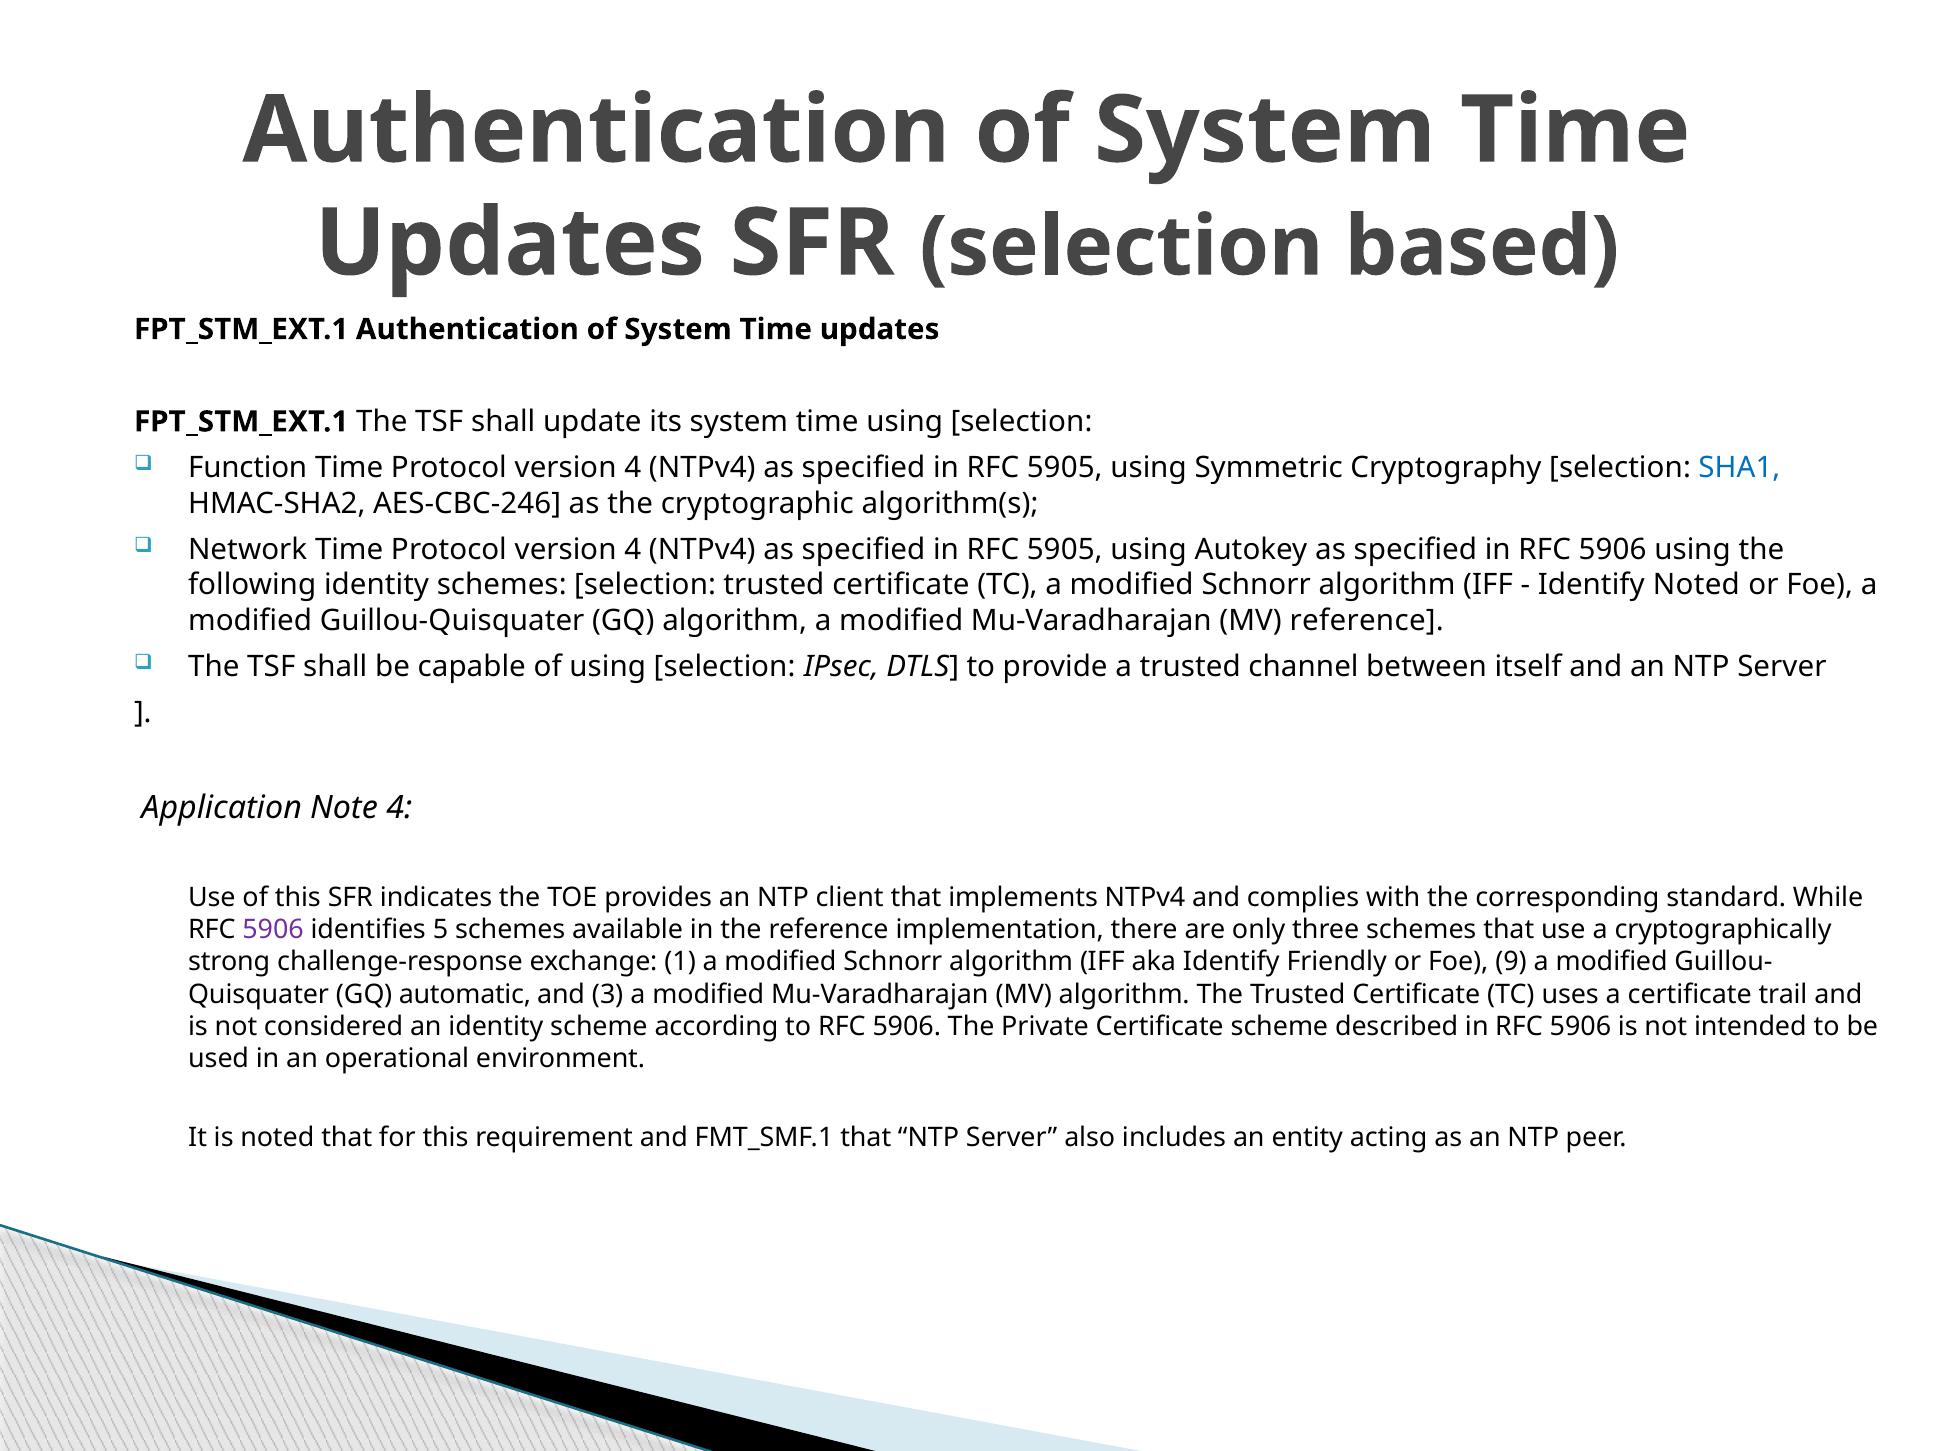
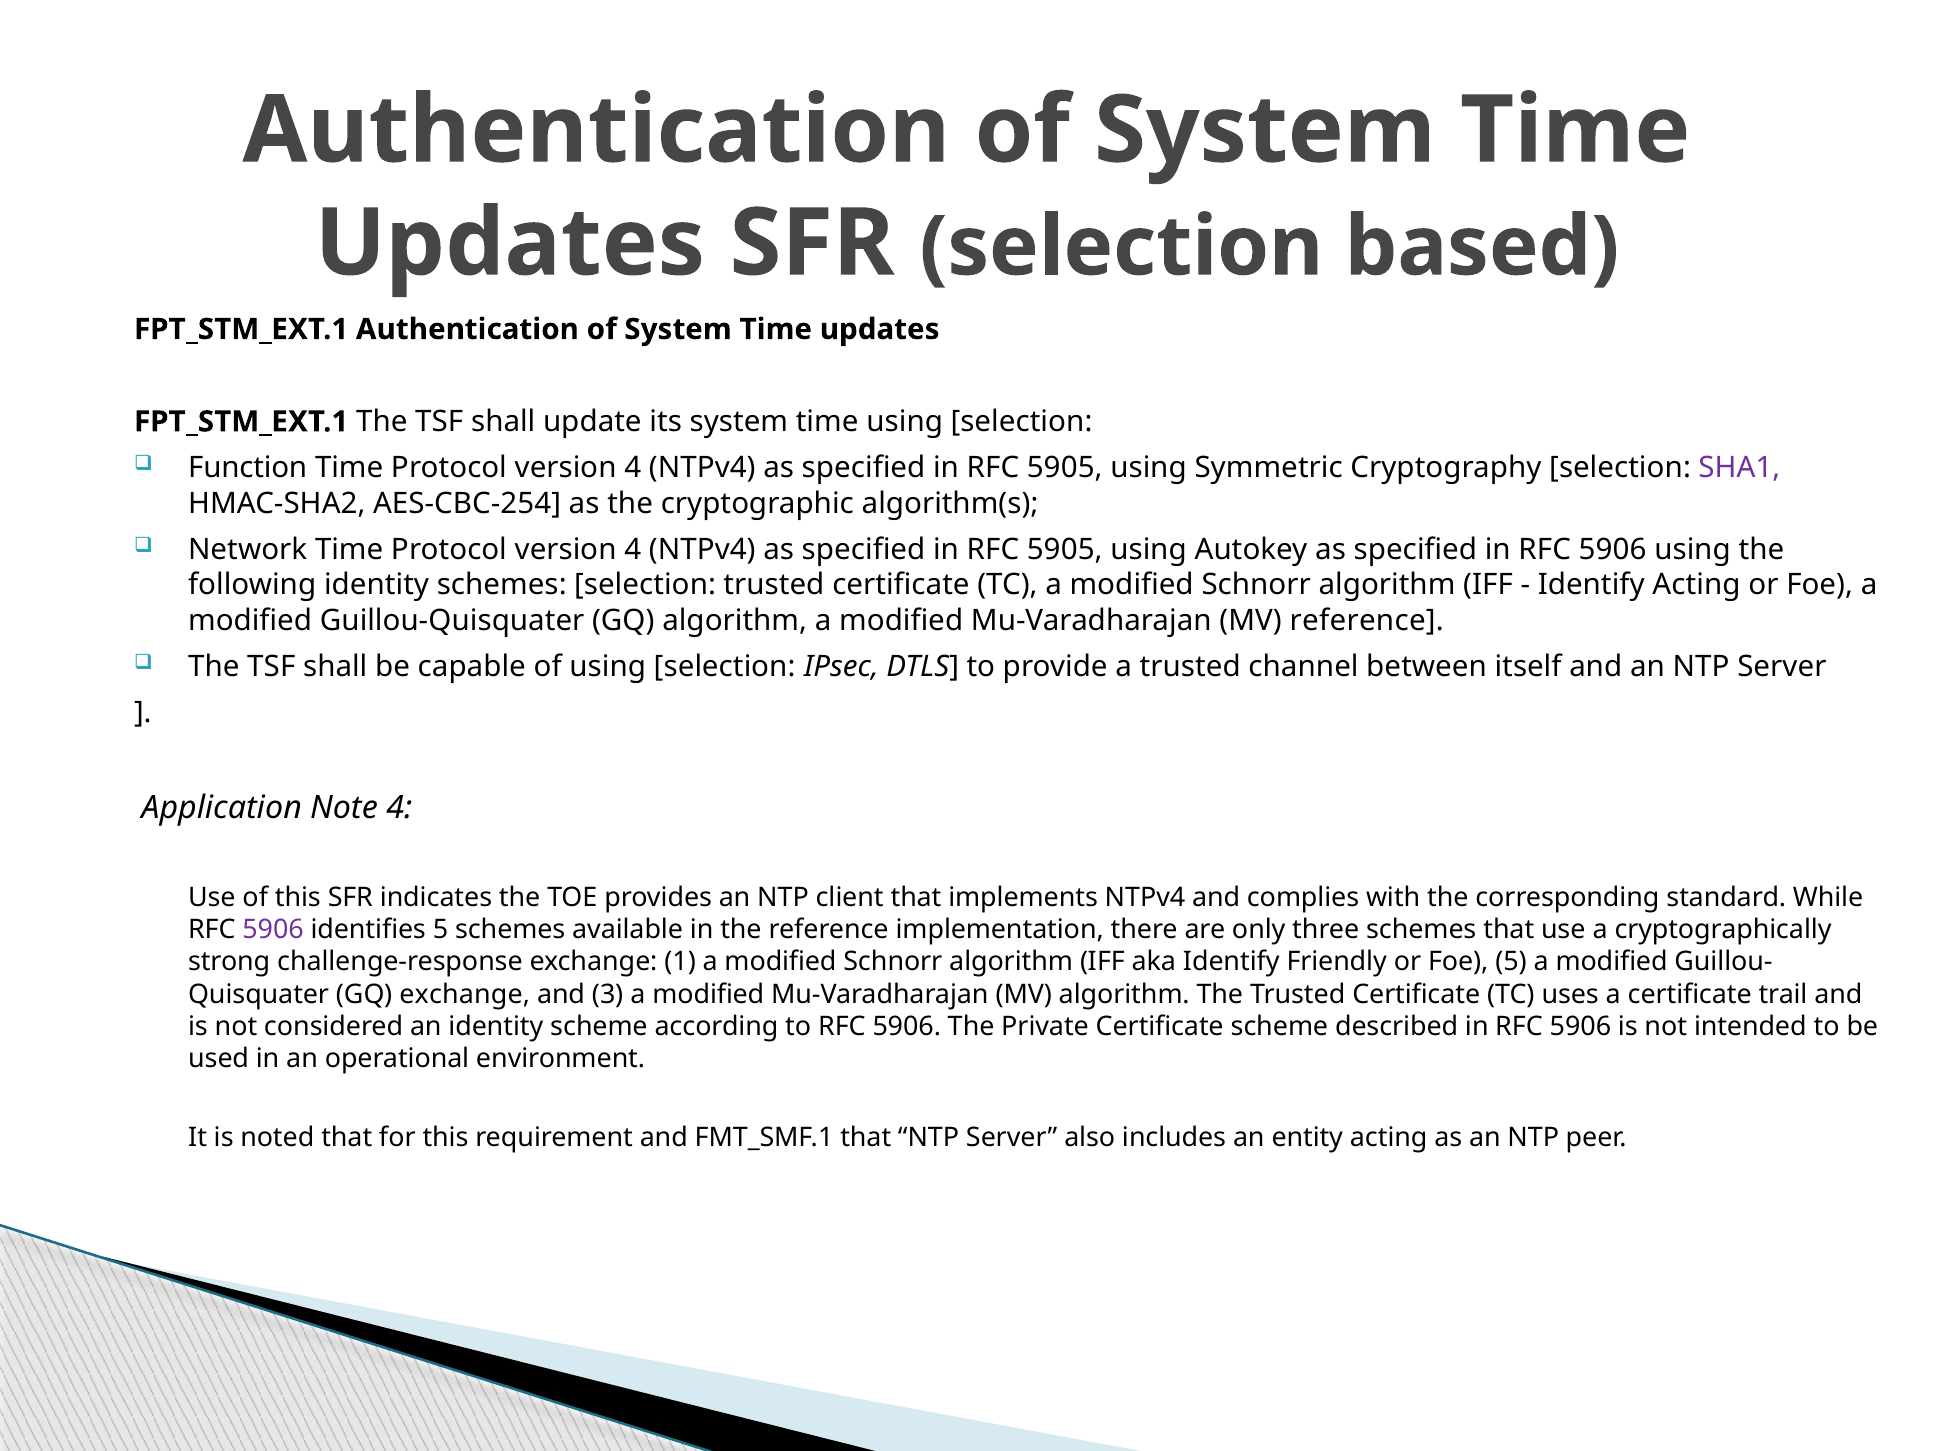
SHA1 colour: blue -> purple (1739, 468)
AES-CBC-246: AES-CBC-246 -> AES-CBC-254 (467, 503)
Identify Noted: Noted -> Acting (1696, 585)
Foe 9: 9 -> 5 (1511, 962)
GQ automatic: automatic -> exchange (465, 994)
